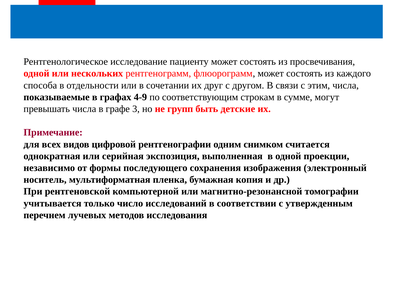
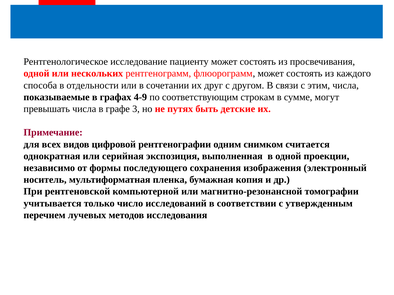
групп: групп -> путях (180, 109)
